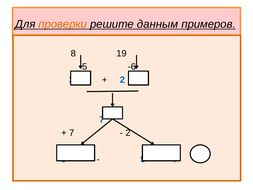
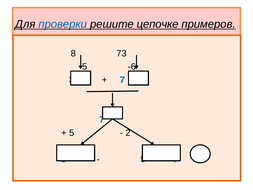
проверки colour: orange -> blue (63, 24)
данным: данным -> цепочке (158, 24)
19: 19 -> 73 (121, 53)
2: 2 -> 7 (122, 80)
7: 7 -> 5 (72, 133)
